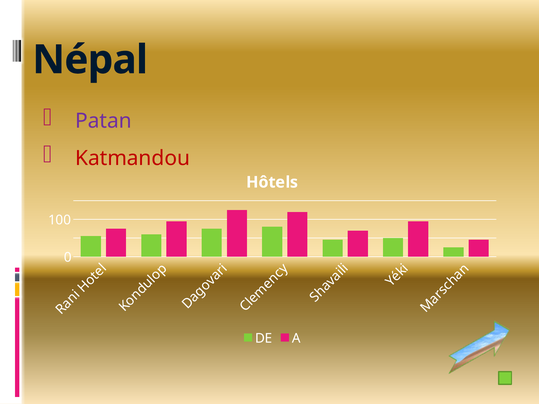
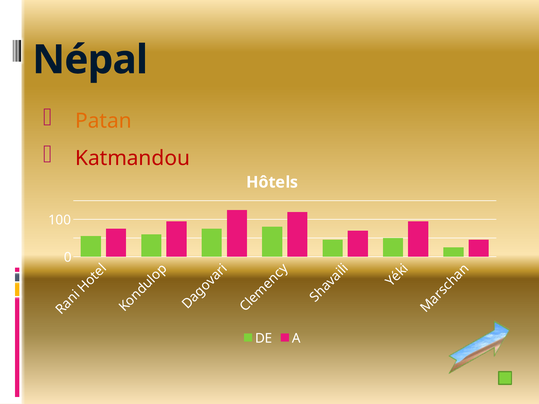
Patan colour: purple -> orange (103, 121)
